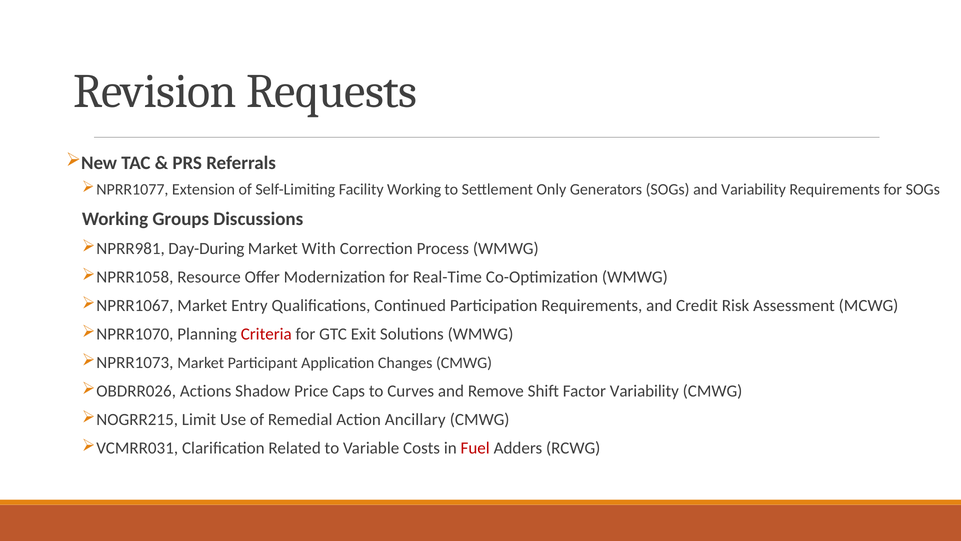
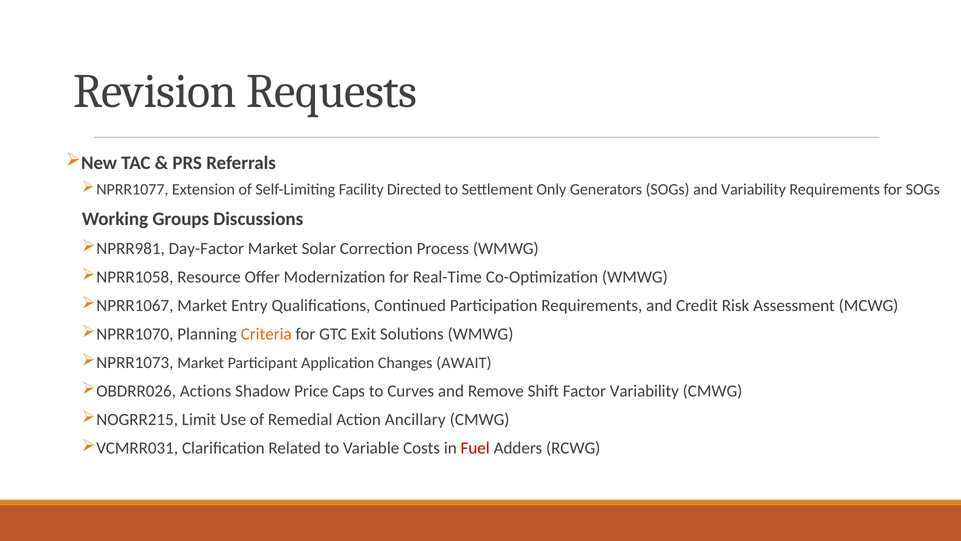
Facility Working: Working -> Directed (414, 189)
Day-During: Day-During -> Day-Factor (206, 249)
With: With -> Solar (319, 249)
Criteria colour: red -> orange (266, 334)
Changes CMWG: CMWG -> AWAIT (464, 363)
